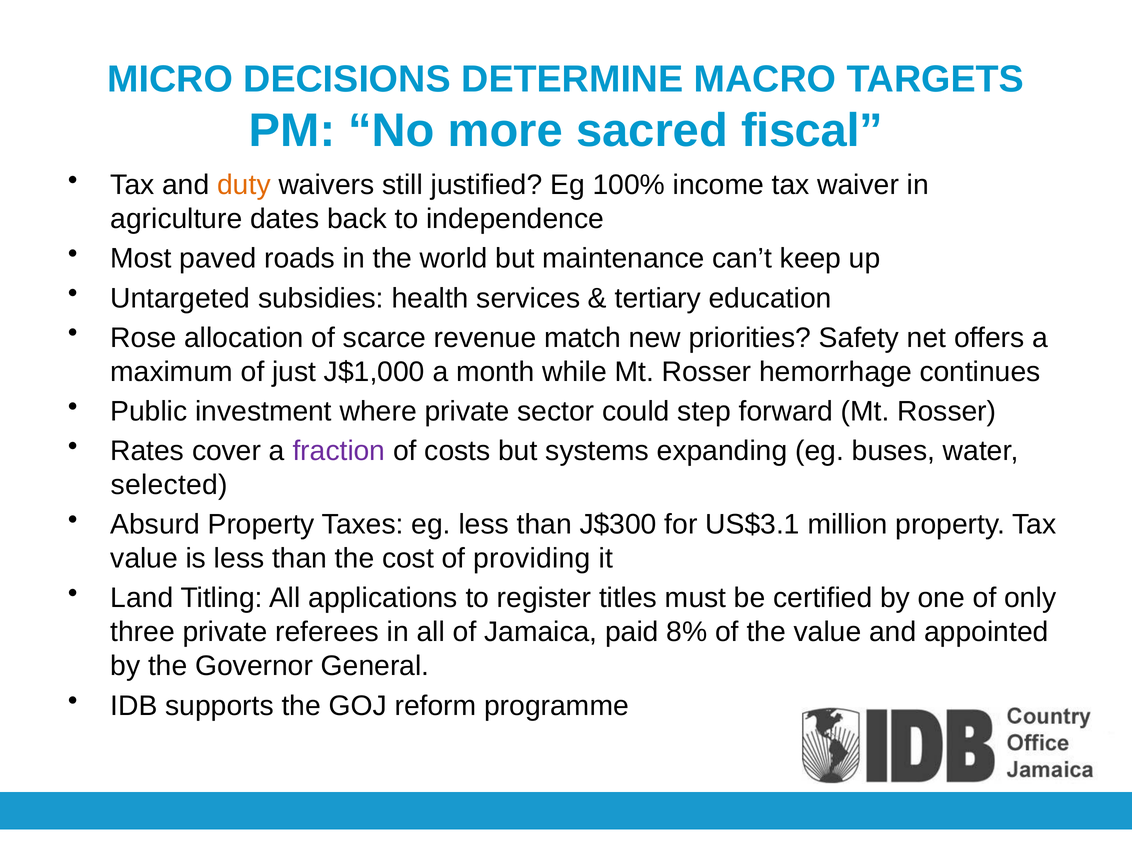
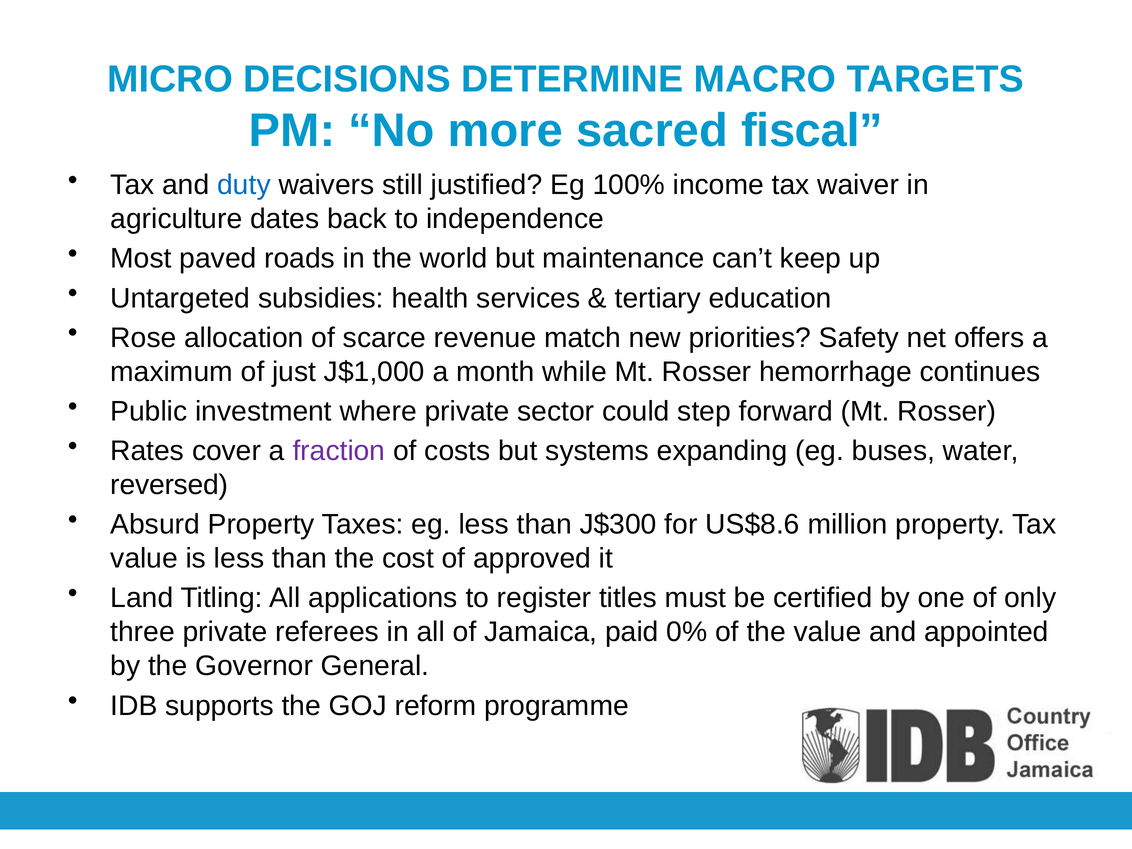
duty colour: orange -> blue (244, 185)
selected: selected -> reversed (169, 485)
US$3.1: US$3.1 -> US$8.6 (753, 525)
providing: providing -> approved (532, 559)
8%: 8% -> 0% (687, 632)
